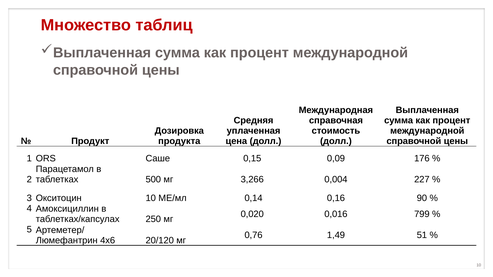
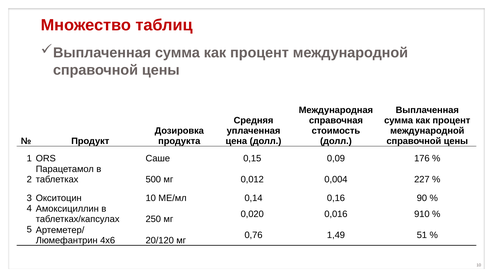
3,266: 3,266 -> 0,012 (252, 180)
799: 799 -> 910 (422, 214)
